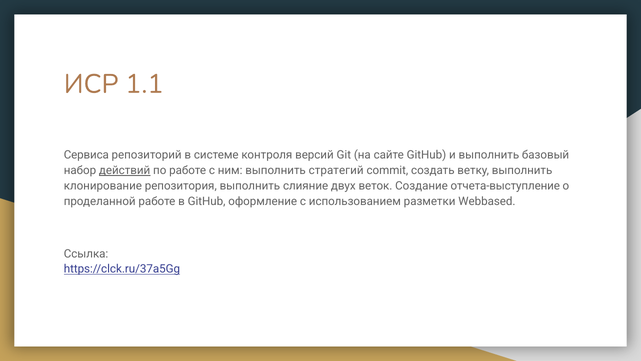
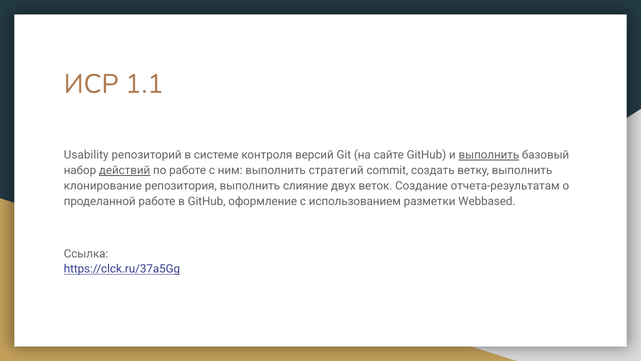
Сервиса: Сервиса -> Usability (86, 155)
выполнить underline: none -> present (489, 155)
отчета-выступление: отчета-выступление -> отчета-результатам (505, 186)
